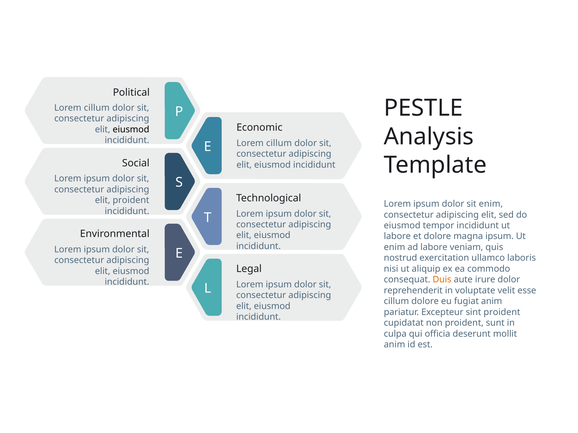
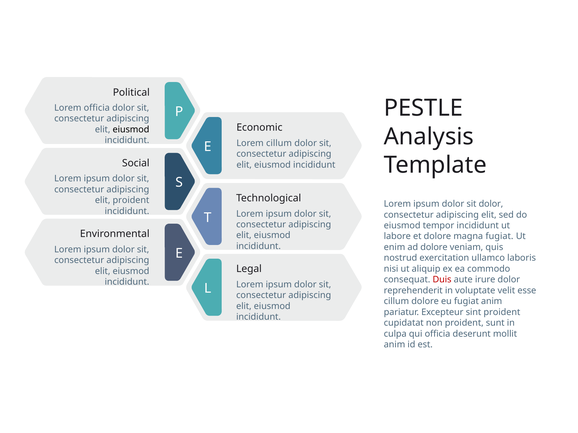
cillum: cillum -> officia (97, 108)
sit enim: enim -> dolor (491, 204)
magna ipsum: ipsum -> fugiat (499, 237)
ad labore: labore -> dolore (434, 247)
Duis colour: orange -> red (442, 280)
